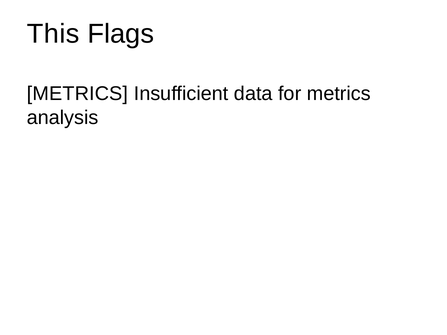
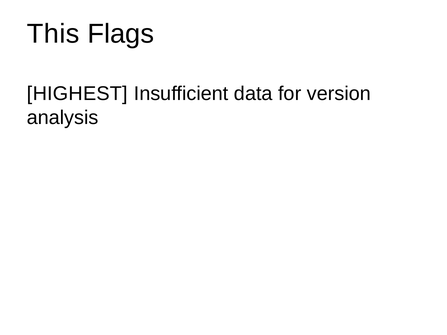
METRICS: METRICS -> HIGHEST (77, 94)
for metrics: metrics -> version (339, 94)
